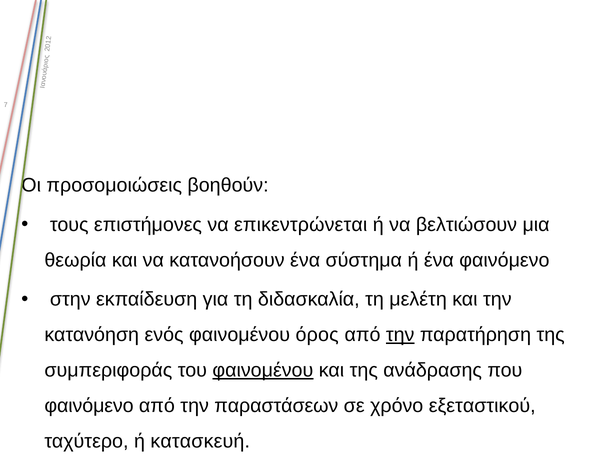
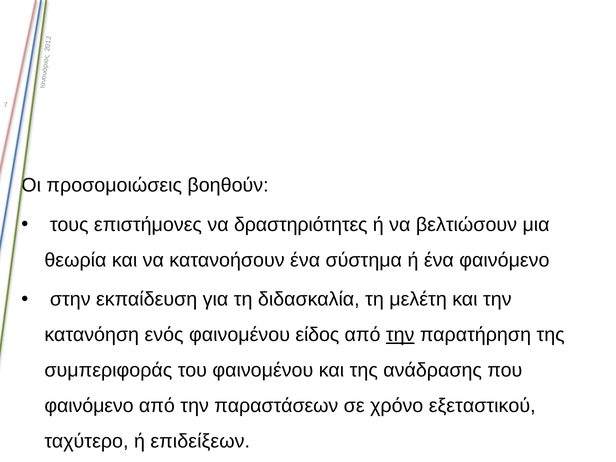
επικεντρώνεται: επικεντρώνεται -> δραστηριότητες (301, 225)
όρος: όρος -> είδος (317, 335)
φαινομένου underline: present -> none (263, 370)
κατασκευή: κατασκευή -> επιδείξεων (200, 441)
